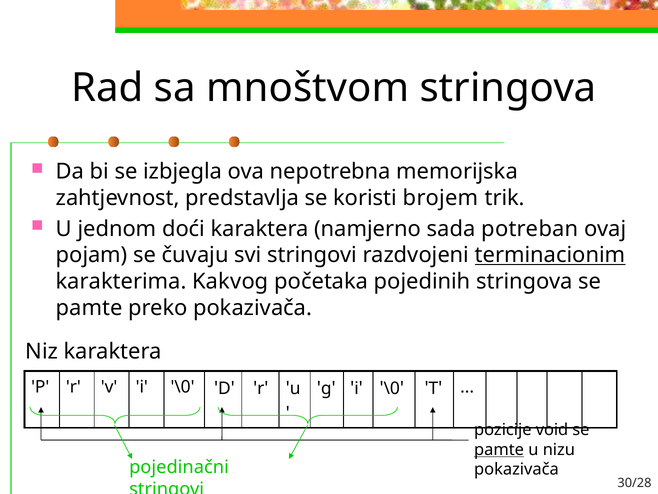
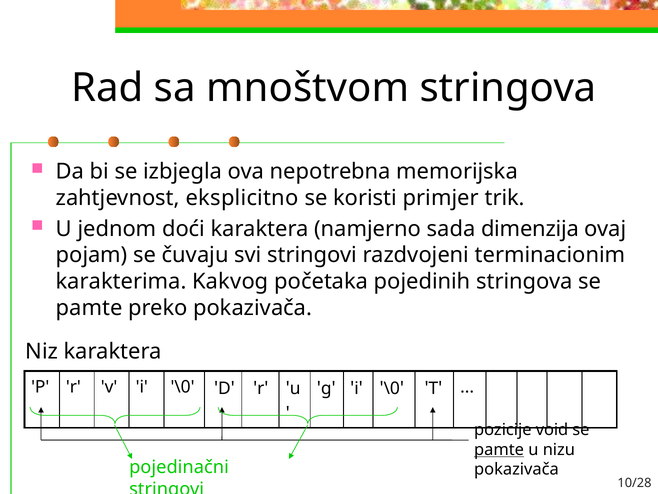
predstavlja: predstavlja -> eksplicitno (242, 198)
brojem: brojem -> primjer (441, 198)
potreban: potreban -> dimenzija (530, 229)
terminacionim underline: present -> none (550, 255)
30/28: 30/28 -> 10/28 (634, 482)
